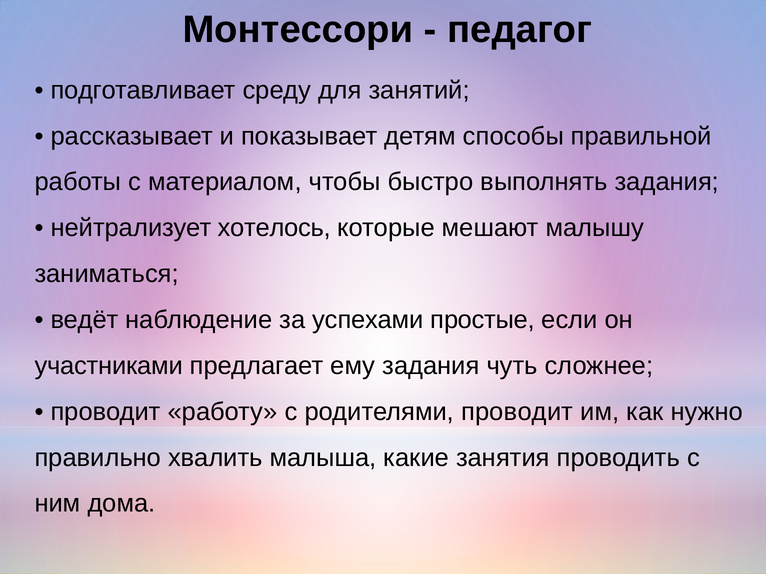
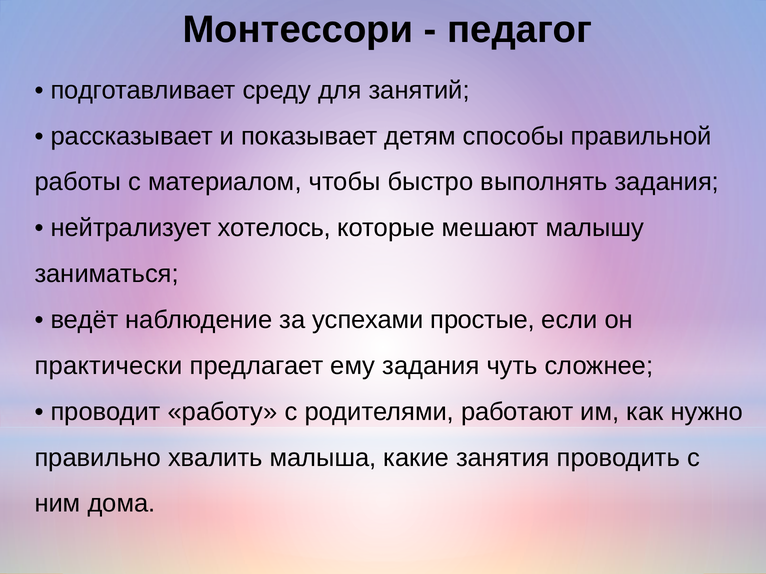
участниками: участниками -> практически (109, 366)
родителями проводит: проводит -> работают (517, 412)
